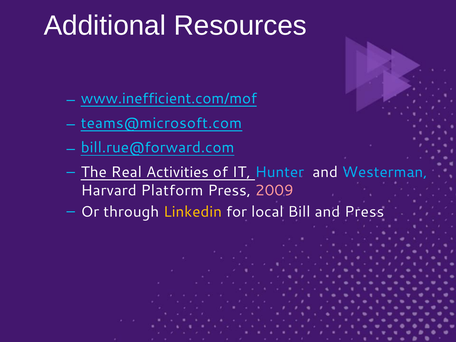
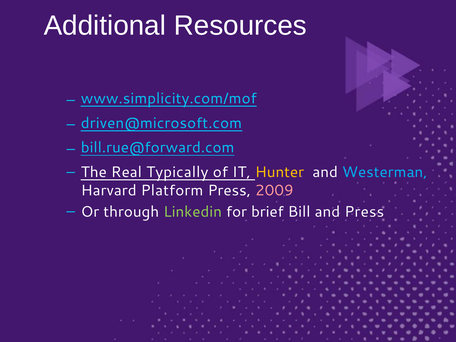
www.inefficient.com/mof: www.inefficient.com/mof -> www.simplicity.com/mof (169, 99)
teams@microsoft.com: teams@microsoft.com -> driven@microsoft.com (161, 123)
Activities: Activities -> Typically (177, 172)
Hunter colour: light blue -> yellow (280, 172)
Linkedin colour: yellow -> light green (193, 212)
local: local -> brief (267, 212)
